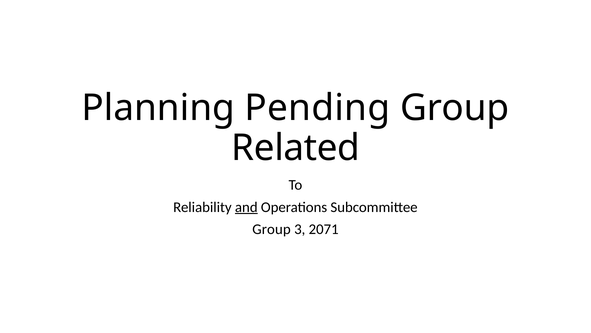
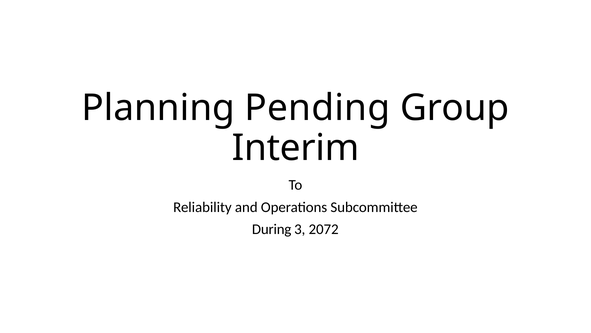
Related: Related -> Interim (296, 148)
and underline: present -> none (246, 207)
Group: Group -> During (272, 229)
2071: 2071 -> 2072 (324, 229)
